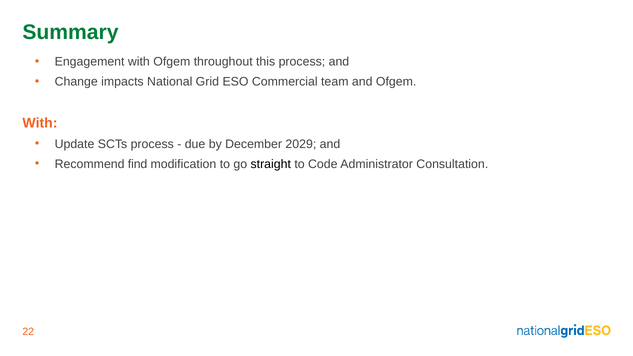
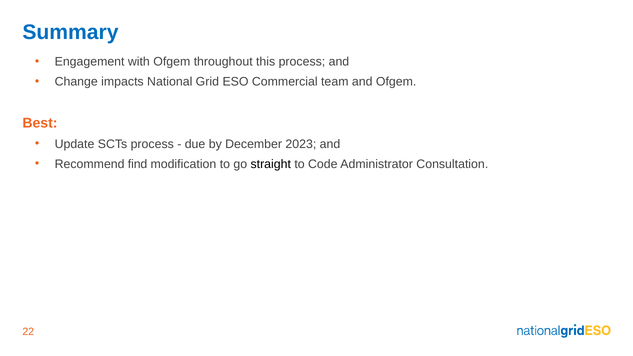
Summary colour: green -> blue (70, 32)
With: With -> Best (40, 123)
2029: 2029 -> 2023 (301, 144)
